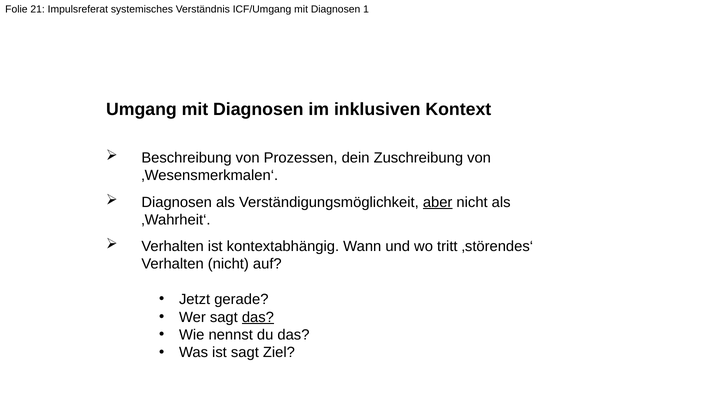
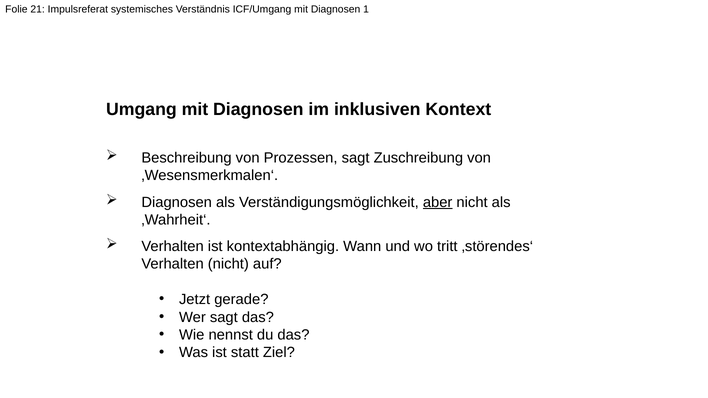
Prozessen dein: dein -> sagt (356, 158)
das underline: present -> none (258, 317)
ist sagt: sagt -> statt (245, 353)
